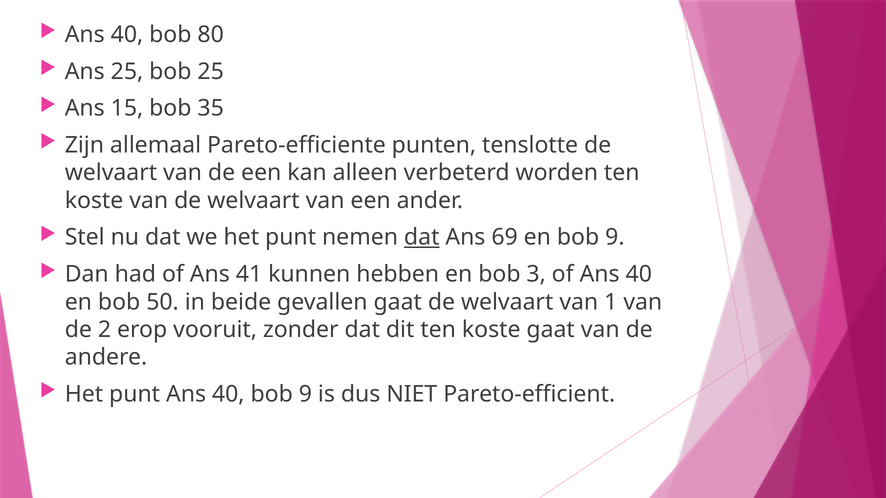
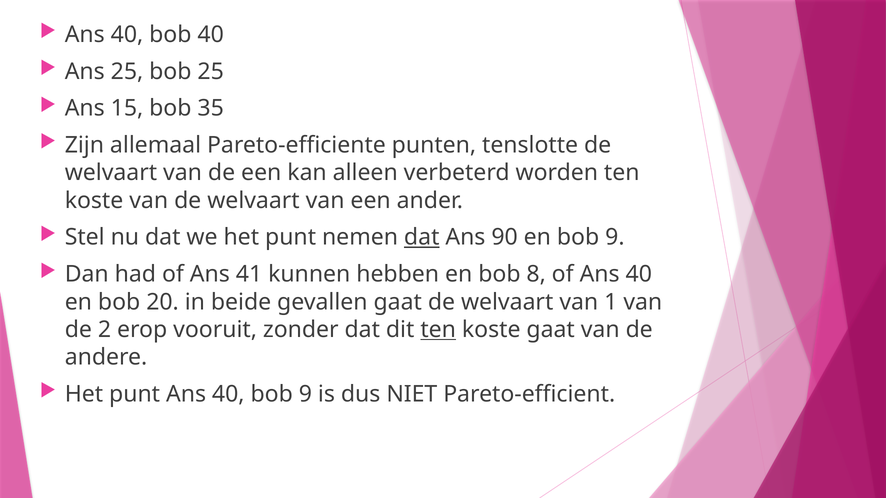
bob 80: 80 -> 40 (211, 35)
69: 69 -> 90 (505, 238)
3: 3 -> 8 (536, 274)
50: 50 -> 20 (163, 302)
ten underline: none -> present (438, 330)
